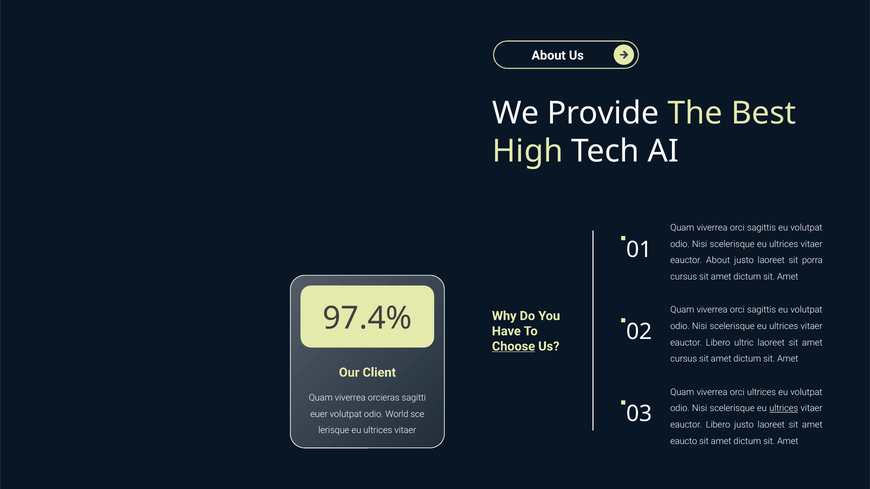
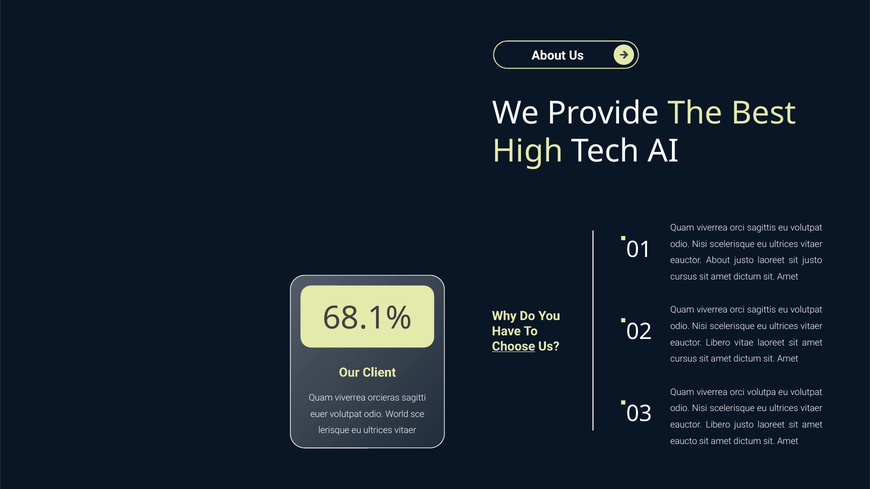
sit porra: porra -> justo (812, 261)
97.4%: 97.4% -> 68.1% (367, 319)
ultric: ultric -> vitae (744, 343)
orci ultrices: ultrices -> volutpa (762, 392)
ultrices underline: present -> none (784, 409)
